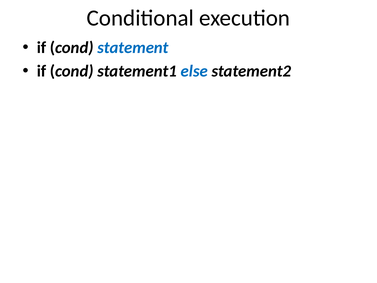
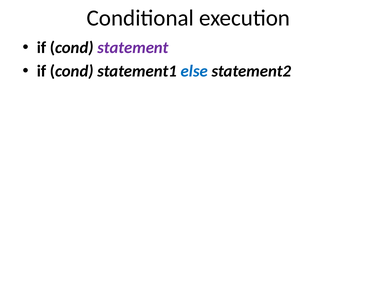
statement colour: blue -> purple (133, 48)
